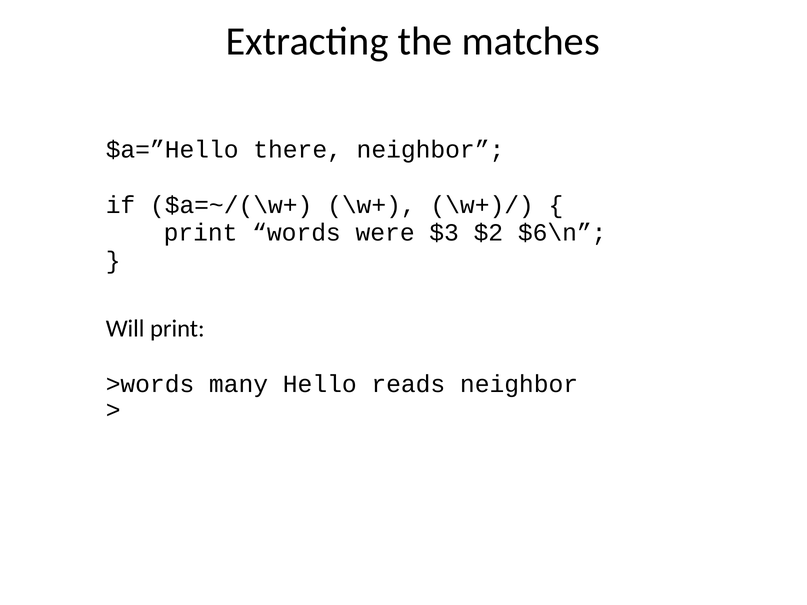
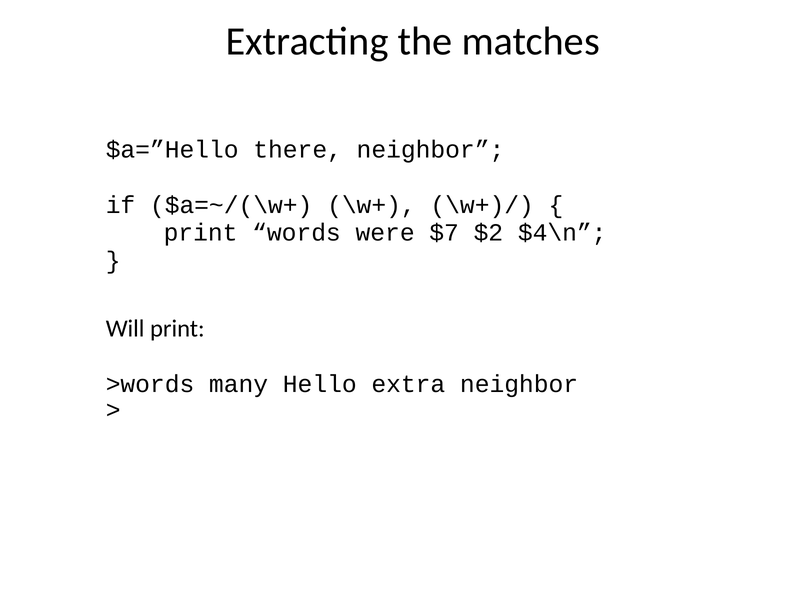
$3: $3 -> $7 (444, 233)
$6\n: $6\n -> $4\n (562, 233)
reads: reads -> extra (408, 384)
